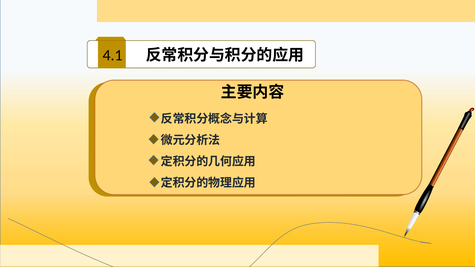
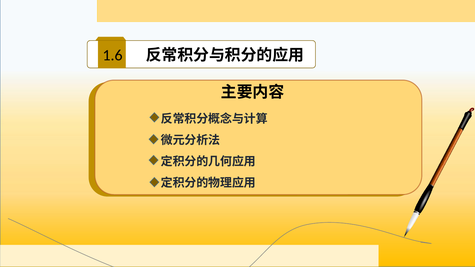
4.1: 4.1 -> 1.6 (113, 55)
